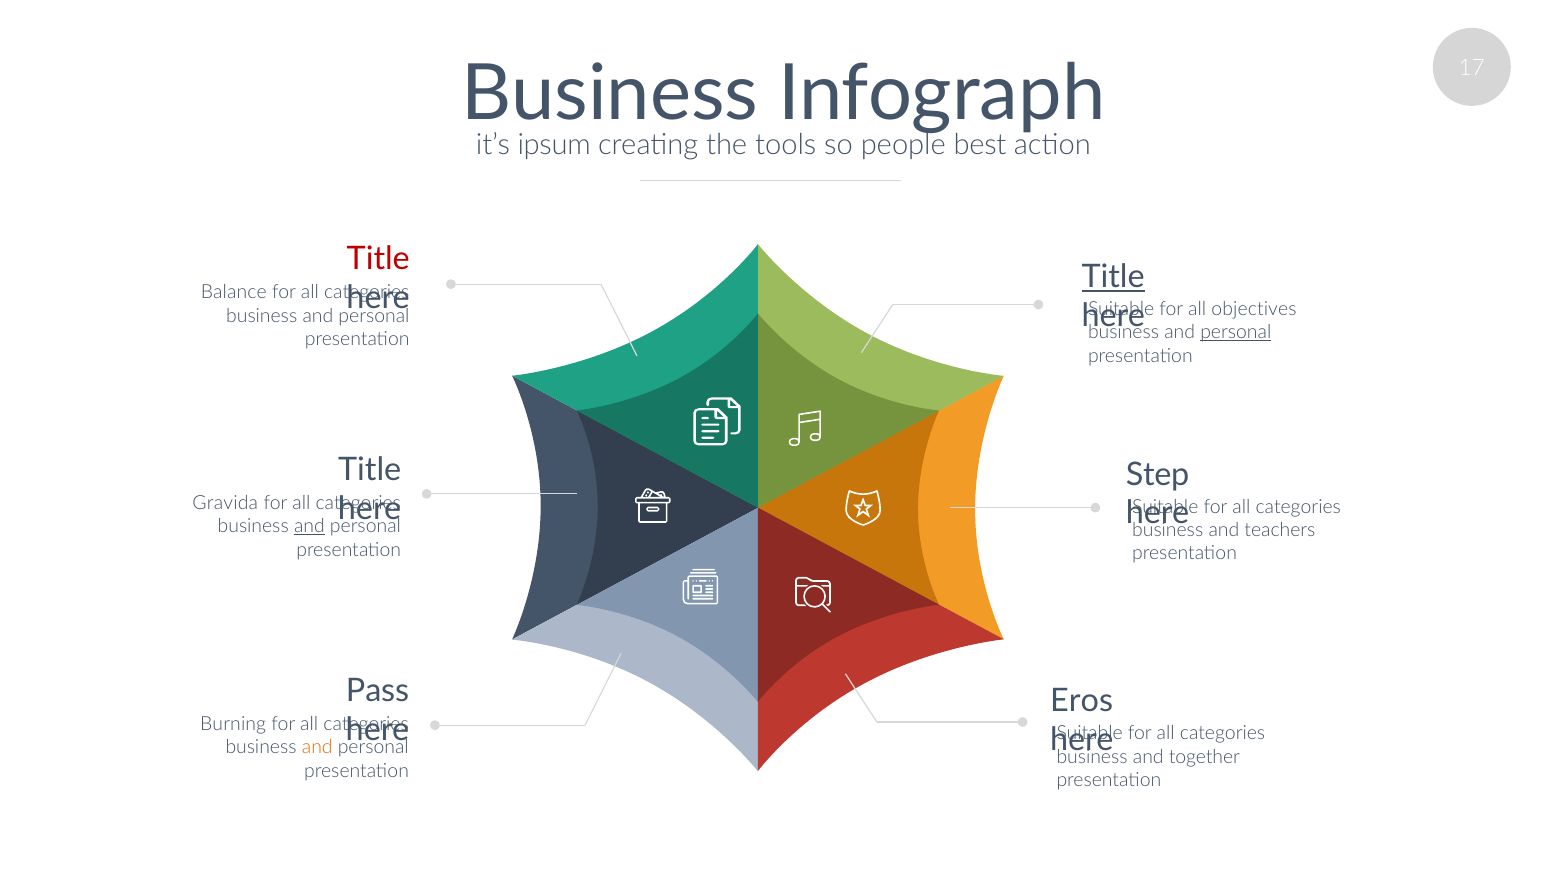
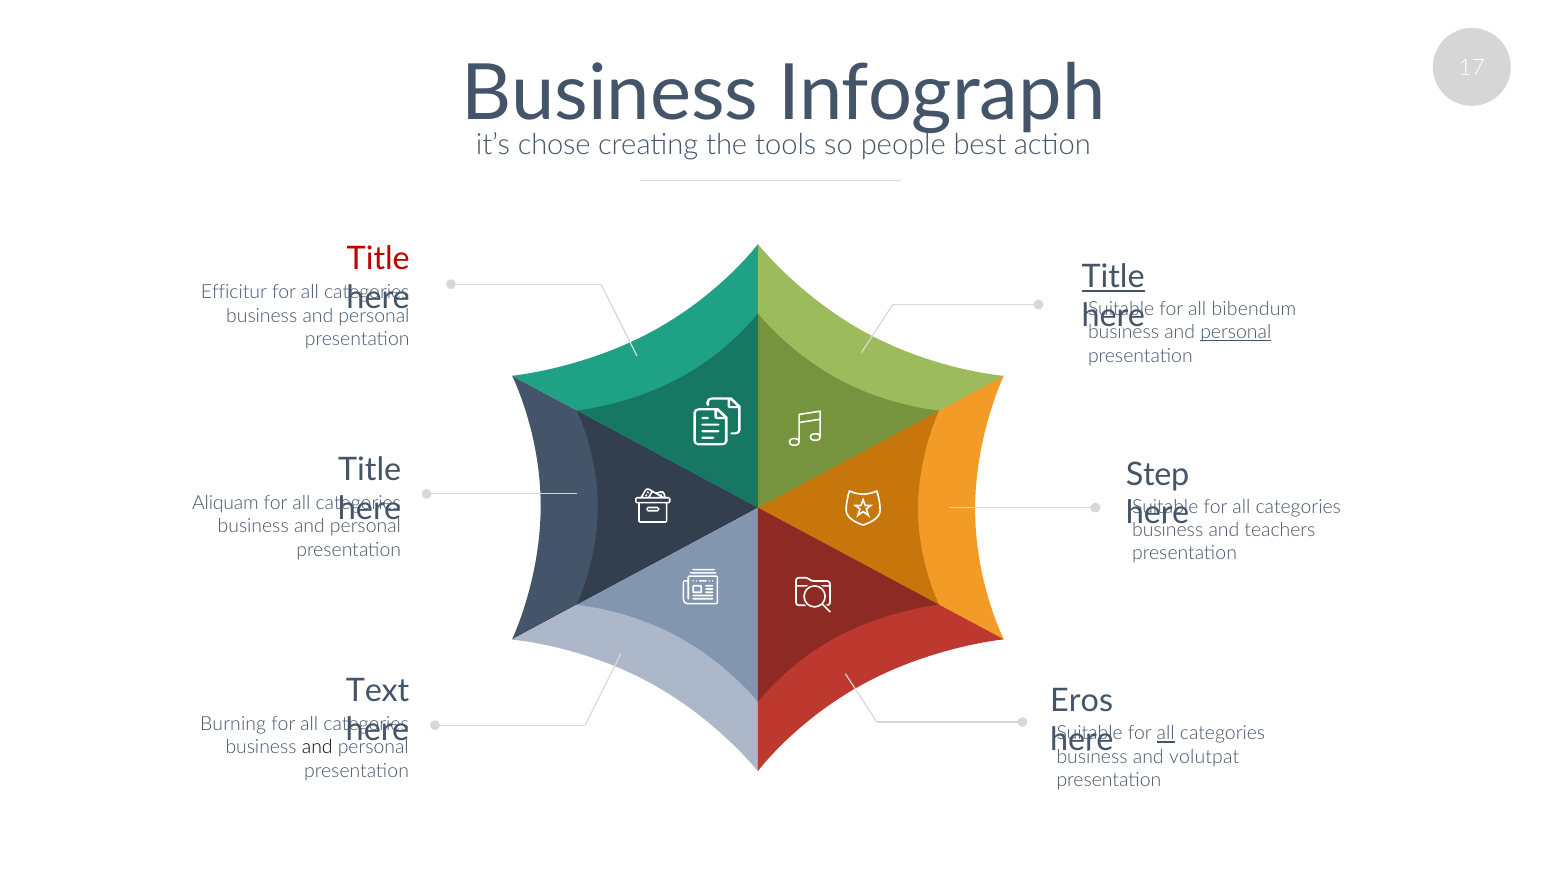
ipsum: ipsum -> chose (554, 145)
Balance: Balance -> Efficitur (234, 292)
objectives: objectives -> bibendum (1254, 309)
Gravida: Gravida -> Aliquam (225, 503)
and underline: present -> none (309, 526)
Pass: Pass -> Text (378, 691)
all underline: none -> present (1166, 734)
and colour: orange -> black (317, 748)
together: together -> volutpat (1204, 757)
